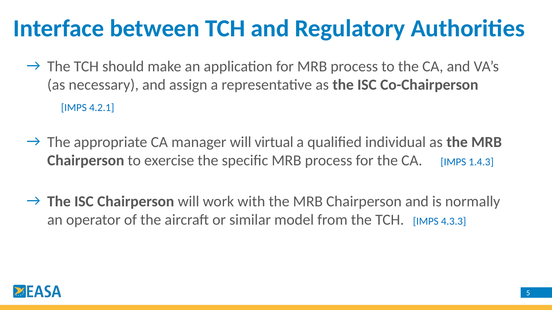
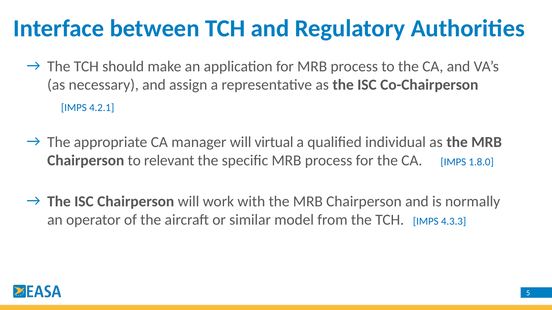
exercise: exercise -> relevant (169, 161)
1.4.3: 1.4.3 -> 1.8.0 (481, 162)
